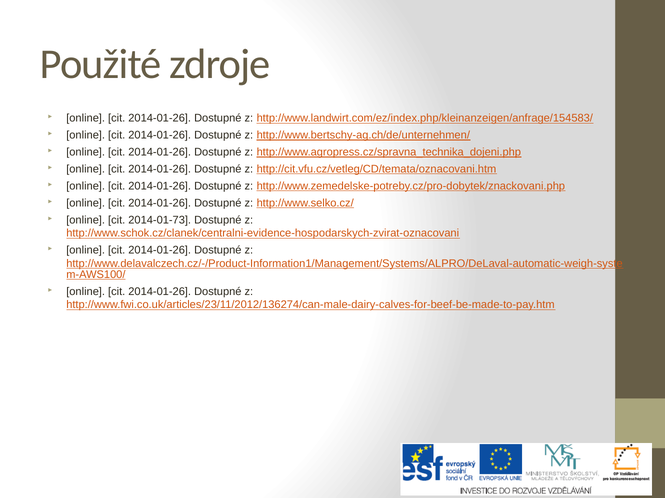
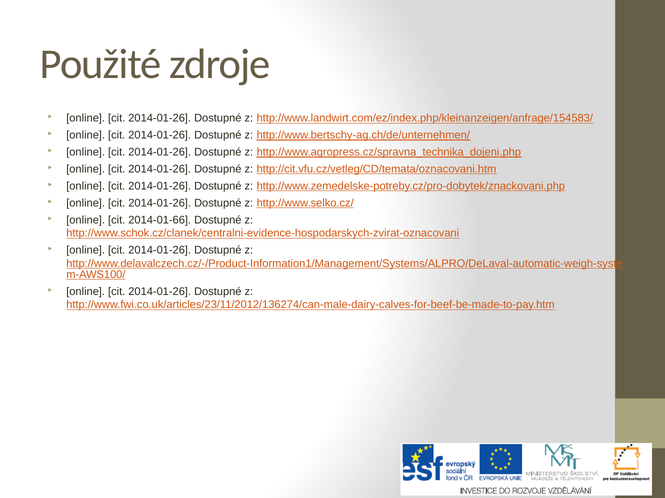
2014-01-73: 2014-01-73 -> 2014-01-66 (160, 220)
